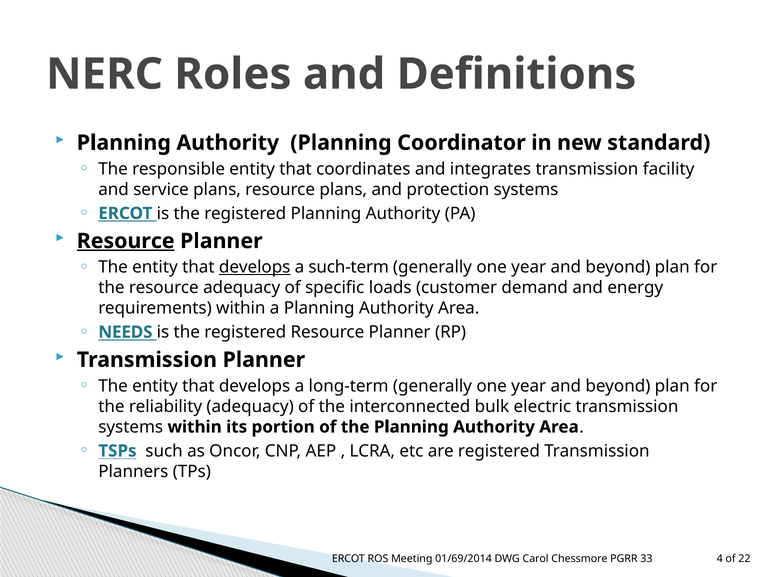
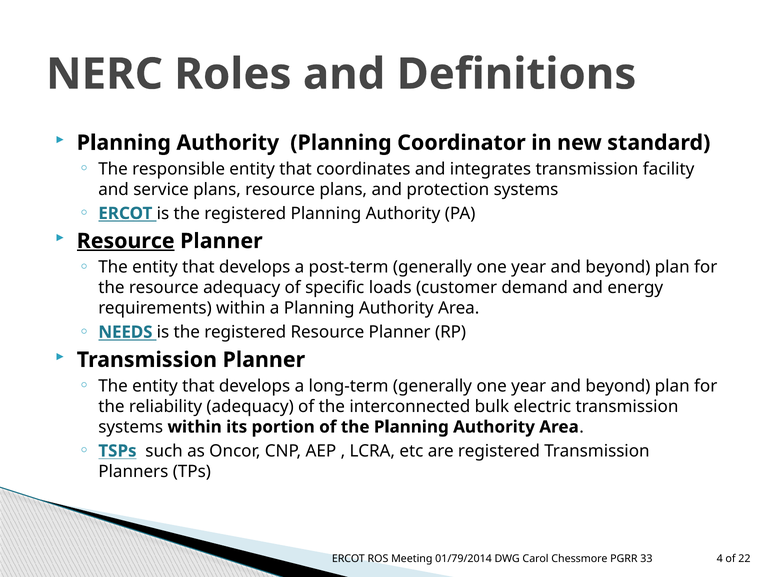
develops underline: present -> none (255, 267)
such-term: such-term -> post-term (349, 267)
01/69/2014: 01/69/2014 -> 01/79/2014 (464, 558)
